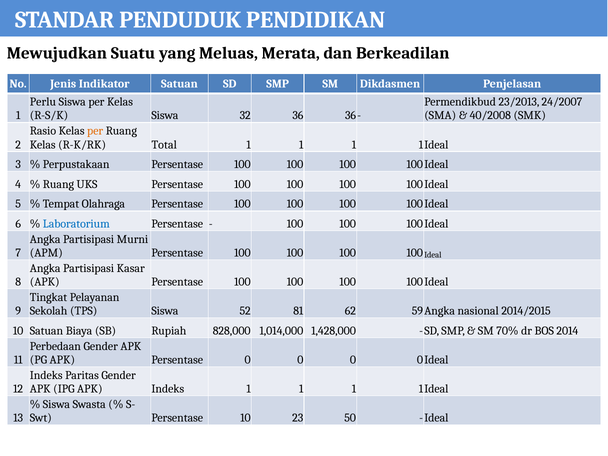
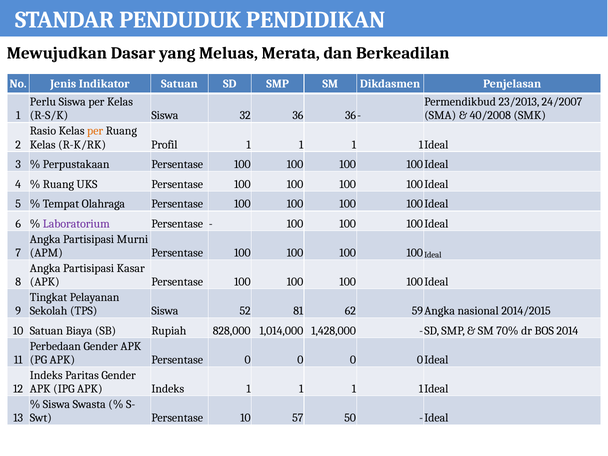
Suatu: Suatu -> Dasar (133, 53)
Total: Total -> Profil (164, 145)
Laboratorium colour: blue -> purple (76, 224)
23: 23 -> 57 (298, 418)
